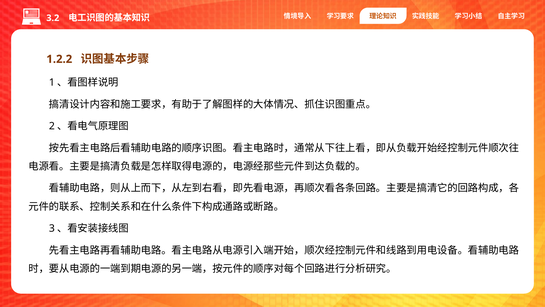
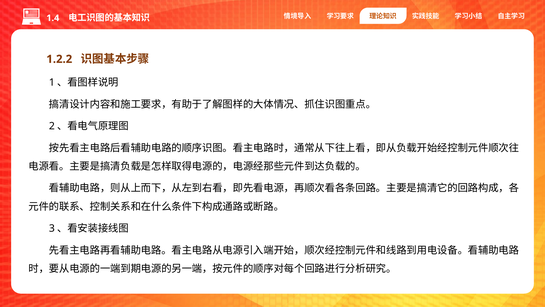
3.2: 3.2 -> 1.4 (53, 18)
